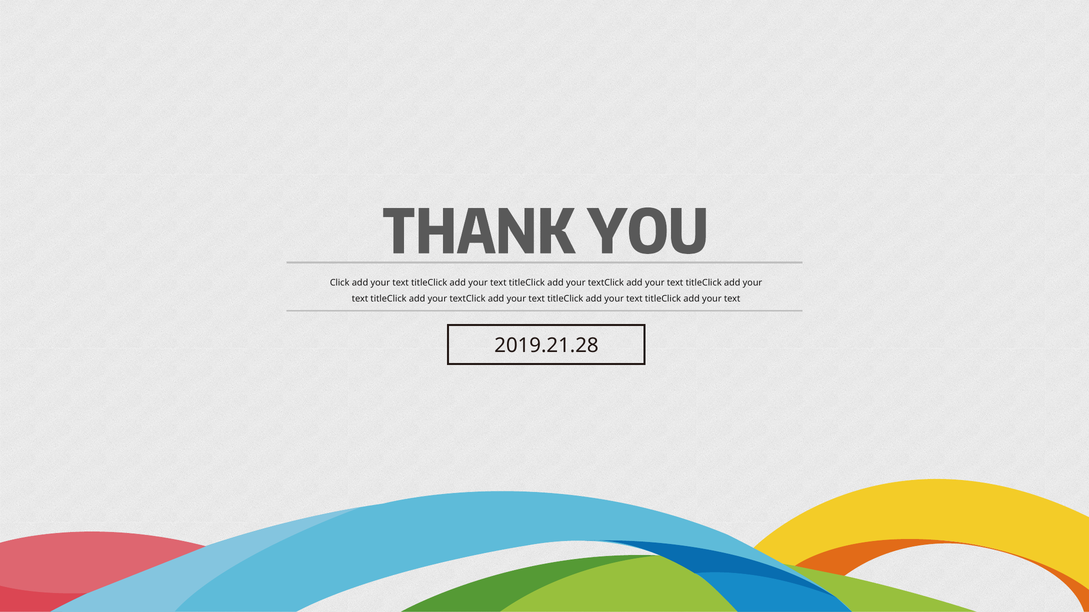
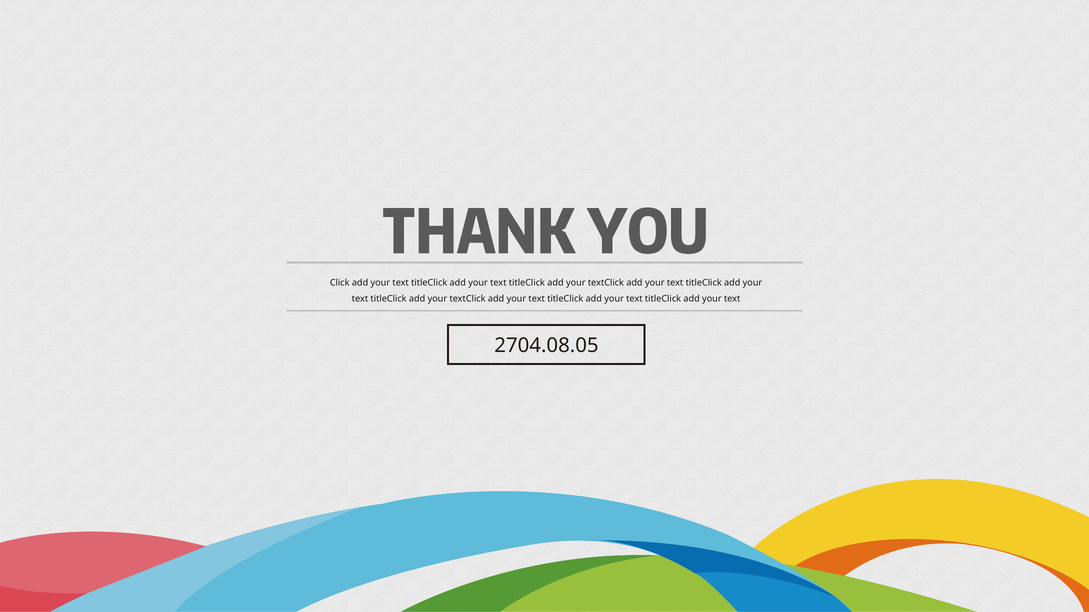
2019.21.28: 2019.21.28 -> 2704.08.05 (546, 346)
